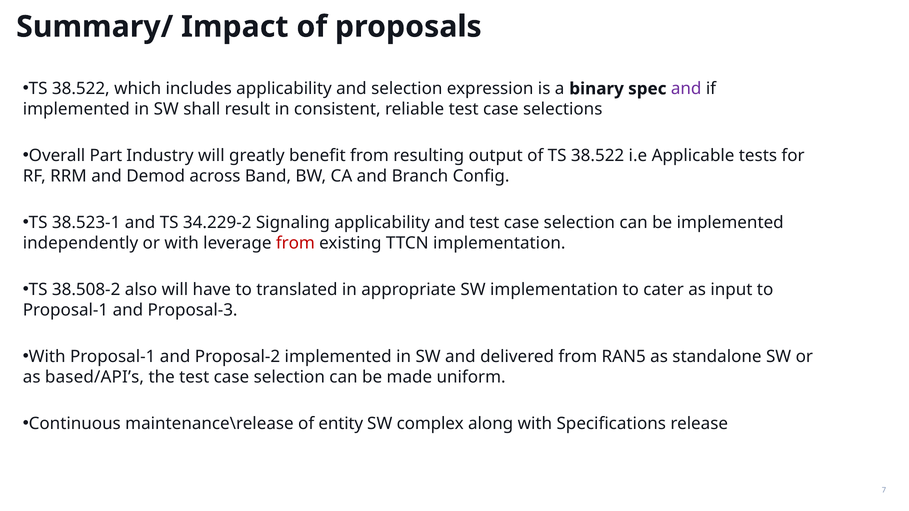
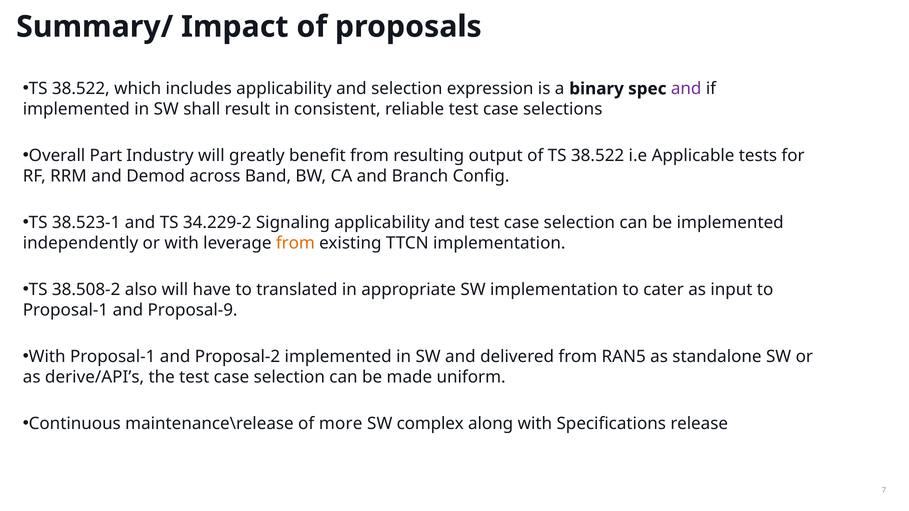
from colour: red -> orange (295, 243)
Proposal-3: Proposal-3 -> Proposal-9 (193, 310)
based/API’s: based/API’s -> derive/API’s (95, 377)
entity: entity -> more (341, 424)
